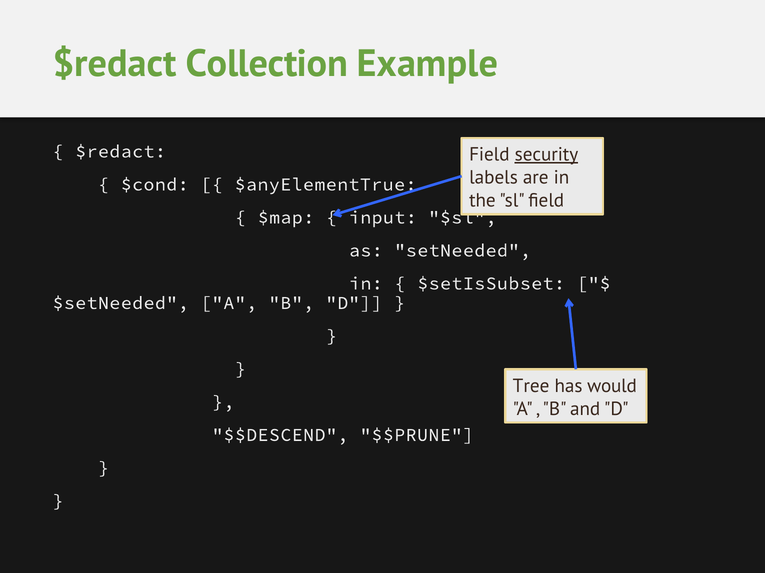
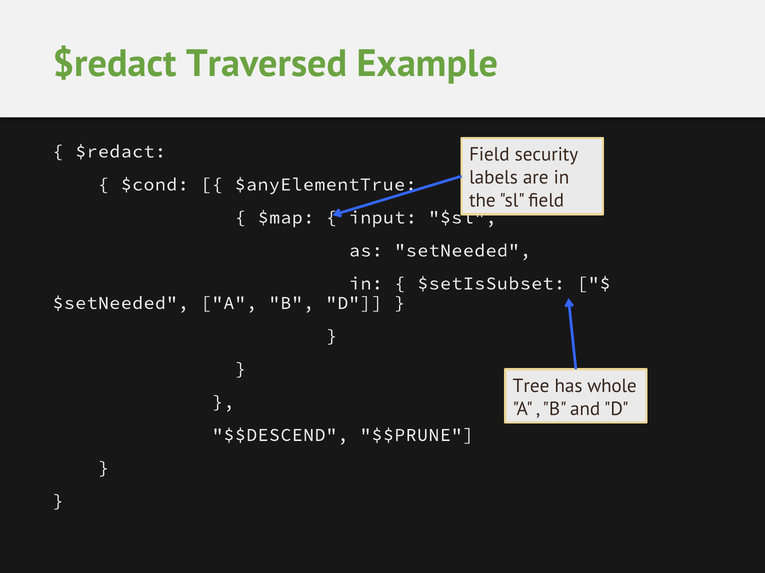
Collection: Collection -> Traversed (267, 63)
security underline: present -> none (546, 155)
would: would -> whole (612, 386)
